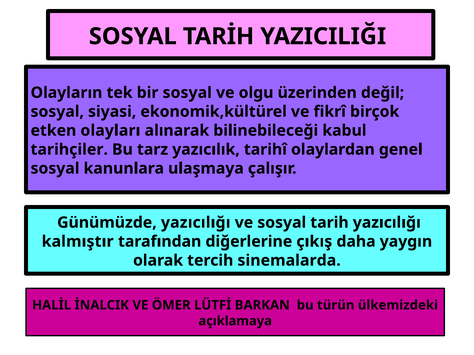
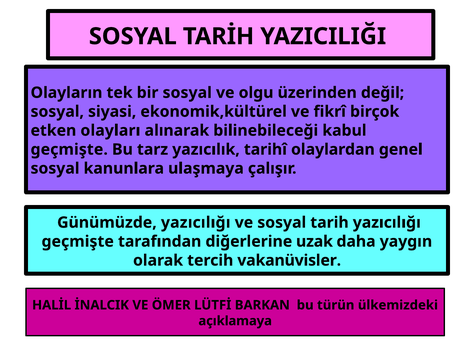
tarihçiler: tarihçiler -> geçmişte (69, 150)
kalmıştır: kalmıştır -> geçmişte (78, 242)
çıkış: çıkış -> uzak (314, 242)
sinemalarda: sinemalarda -> vakanüvisler (289, 261)
